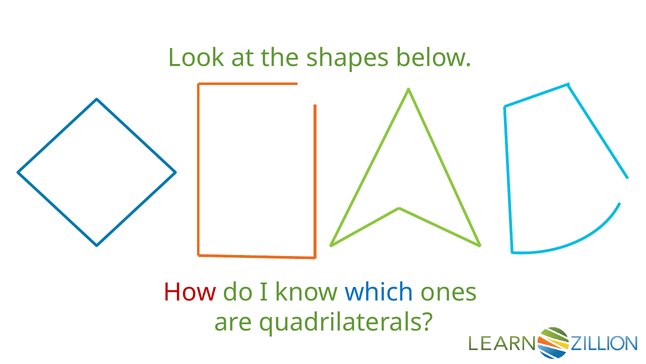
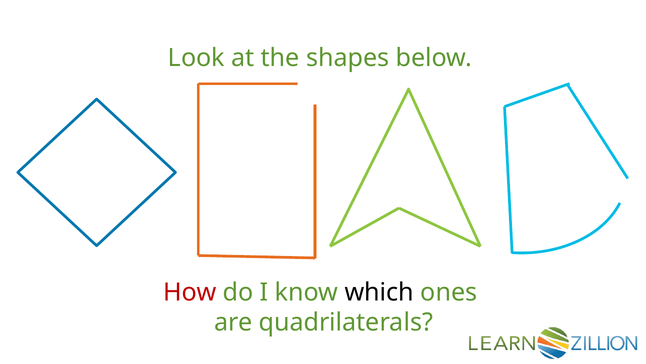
which colour: blue -> black (379, 292)
